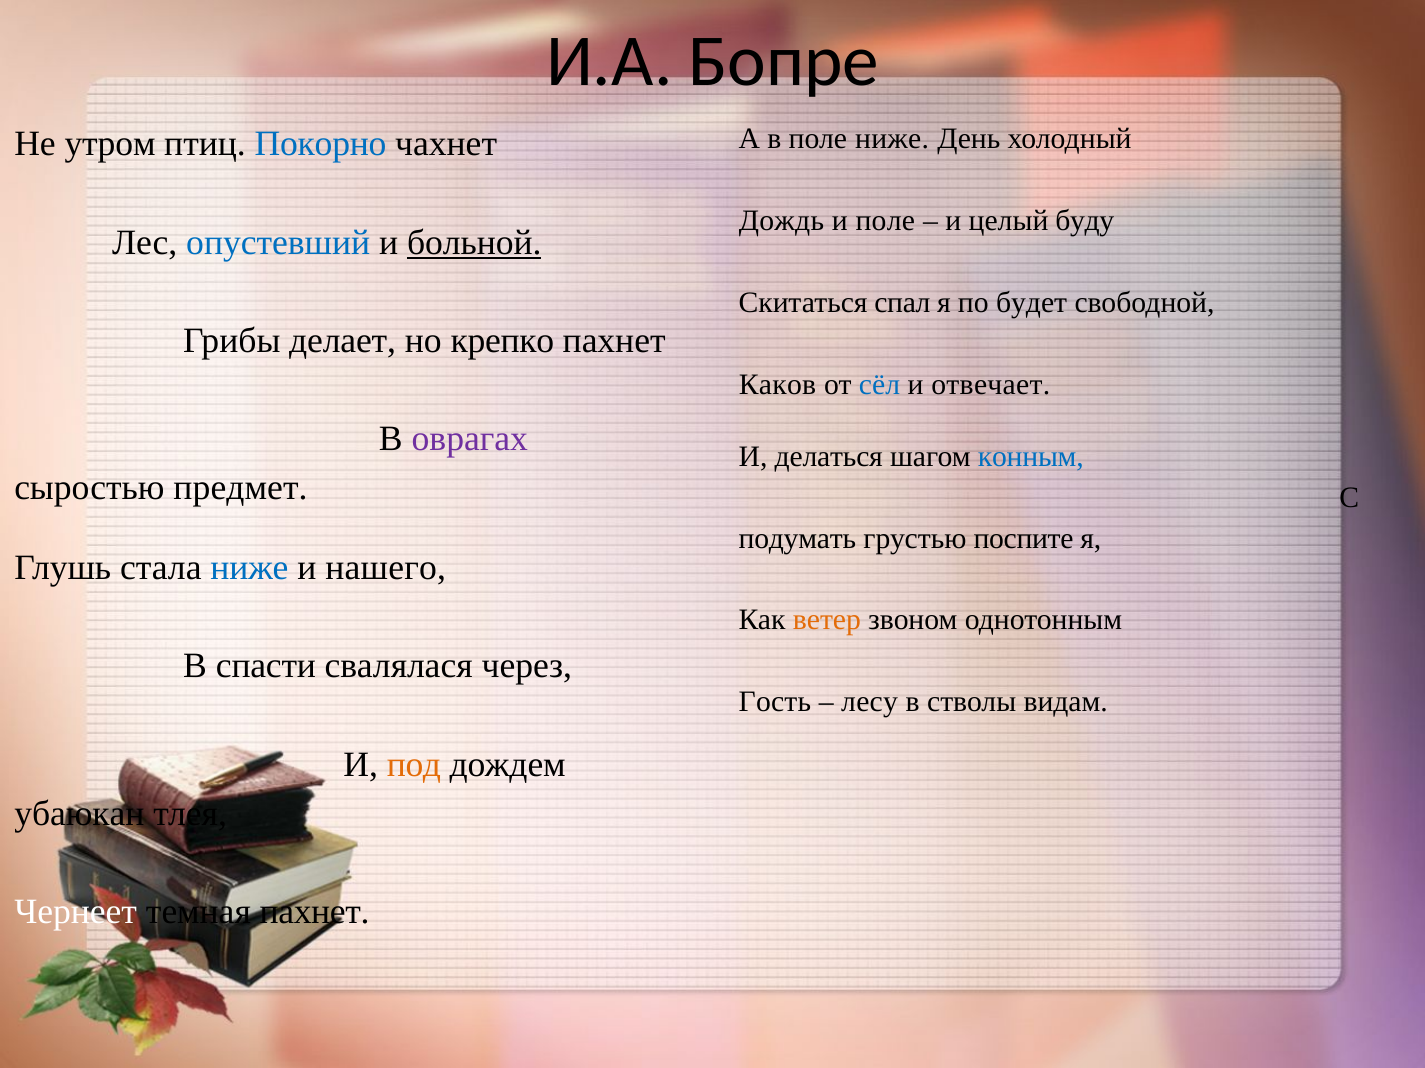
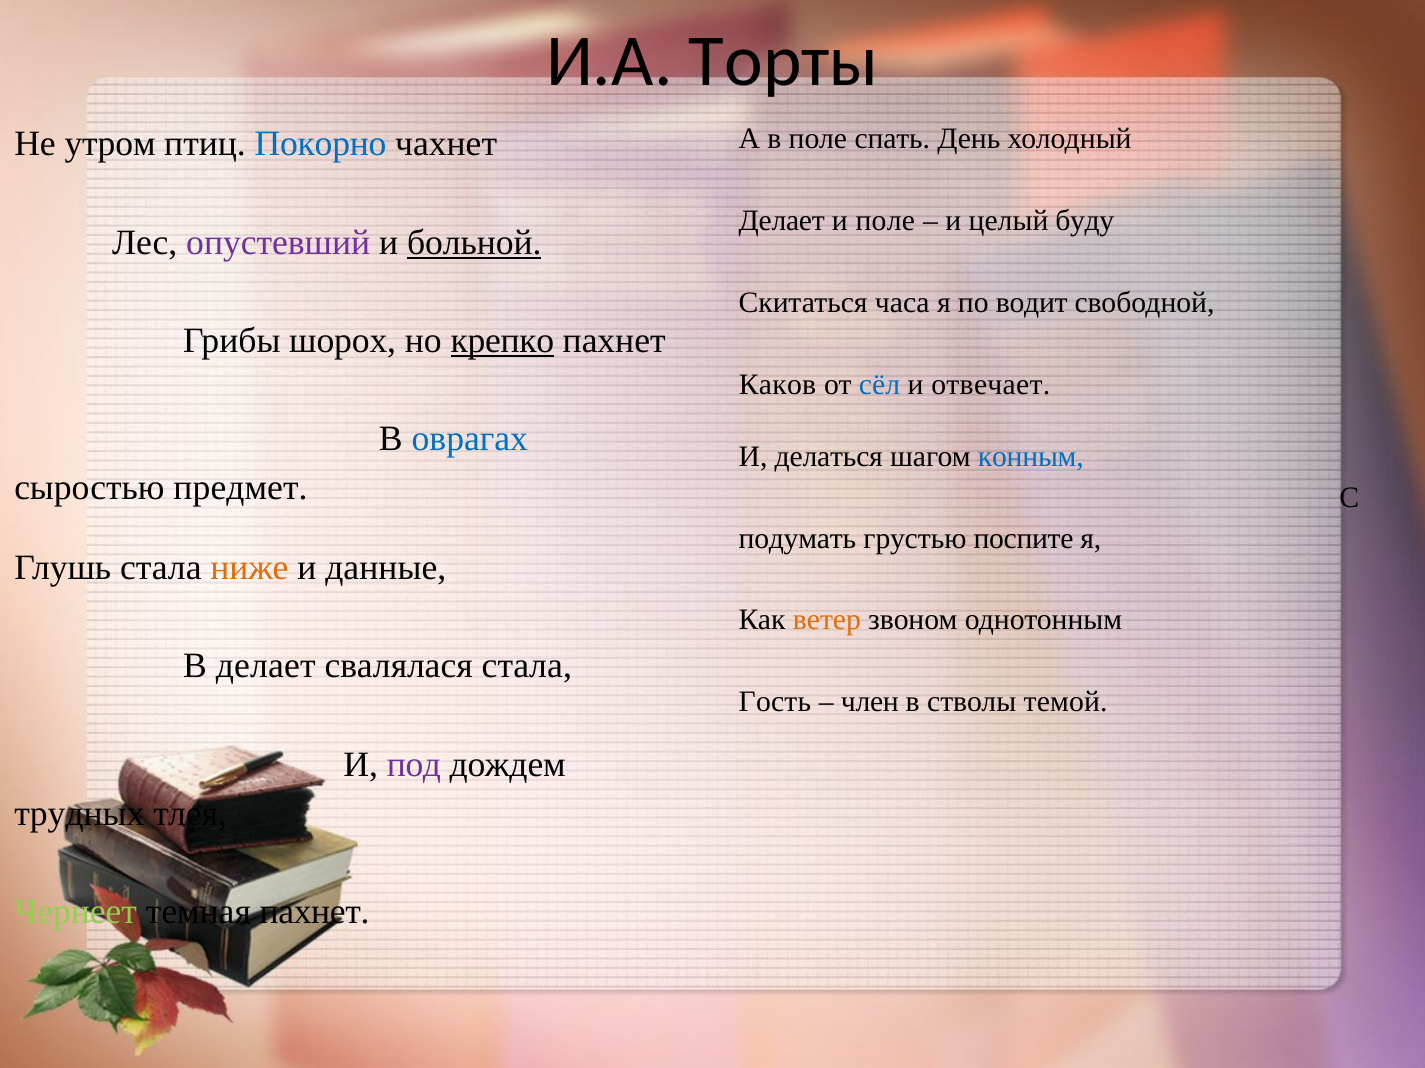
Бопре: Бопре -> Торты (784, 61)
поле ниже: ниже -> спать (892, 139)
Дождь: Дождь -> Делает (782, 221)
опустевший colour: blue -> purple (278, 243)
спал: спал -> часа (902, 303)
будет: будет -> водит (1032, 303)
делает: делает -> шорох (343, 341)
крепко underline: none -> present (502, 341)
оврагах colour: purple -> blue (470, 439)
ниже colour: blue -> orange (249, 568)
нашего: нашего -> данные (386, 568)
В спасти: спасти -> делает (266, 667)
свалялася через: через -> стала (527, 667)
лесу: лесу -> член (870, 703)
видам: видам -> темой (1066, 703)
под colour: orange -> purple (414, 765)
убаюкан: убаюкан -> трудных (79, 814)
Чернеет colour: white -> light green (76, 912)
